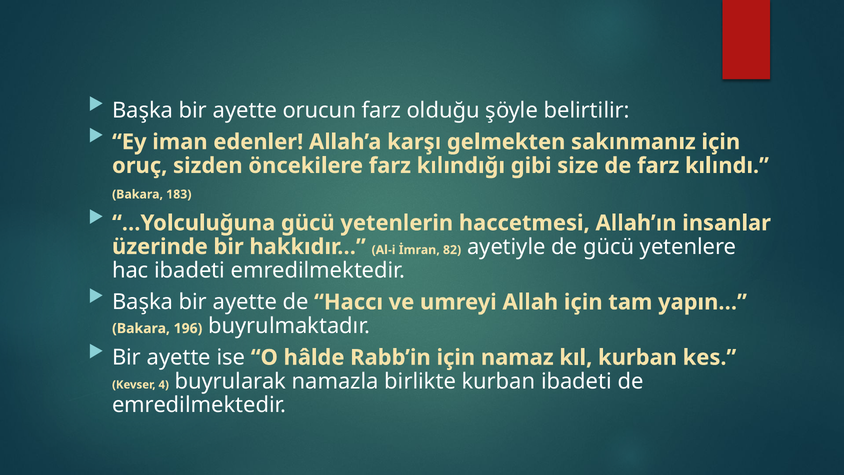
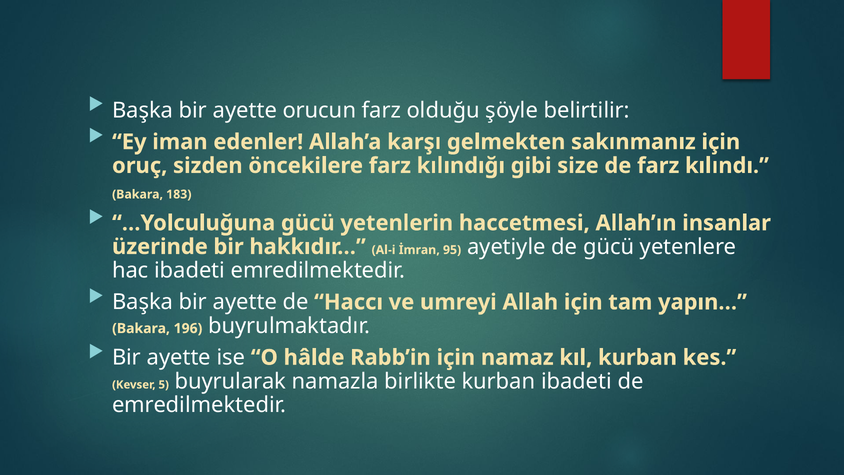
82: 82 -> 95 (452, 250)
4: 4 -> 5 (164, 385)
